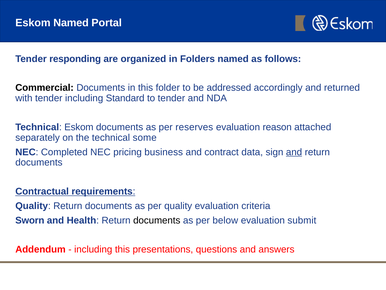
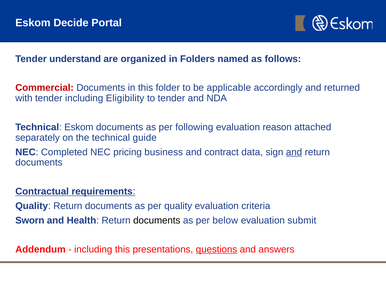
Eskom Named: Named -> Decide (71, 23)
responding: responding -> understand (75, 59)
Commercial colour: black -> red (45, 88)
addressed: addressed -> applicable (229, 88)
Standard: Standard -> Eligibility (125, 98)
reserves: reserves -> following (194, 127)
some: some -> guide (145, 137)
questions underline: none -> present (216, 249)
